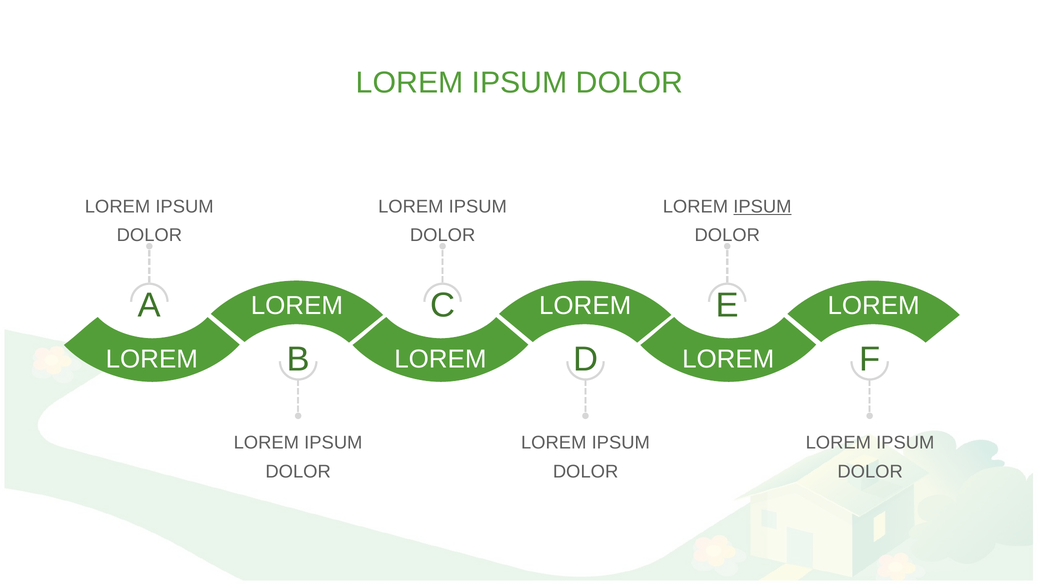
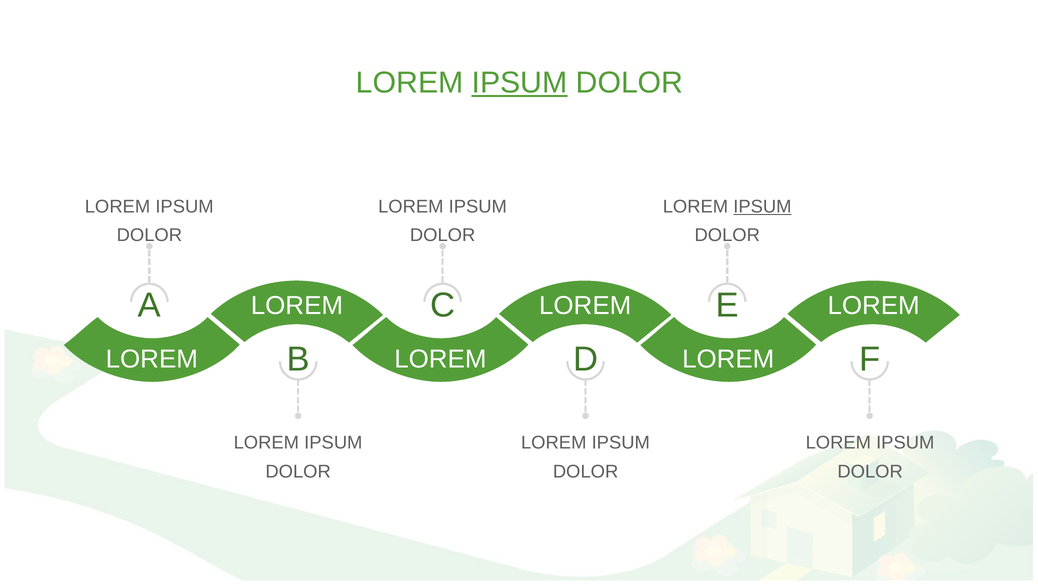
IPSUM underline: none -> present (520, 83)
